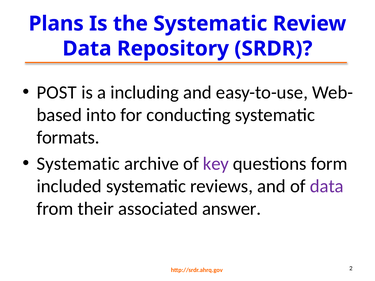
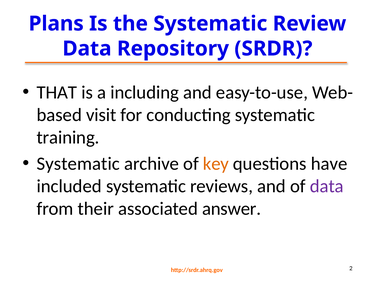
POST: POST -> THAT (57, 93)
into: into -> visit (101, 115)
formats: formats -> training (68, 138)
key colour: purple -> orange (216, 164)
form: form -> have (329, 164)
